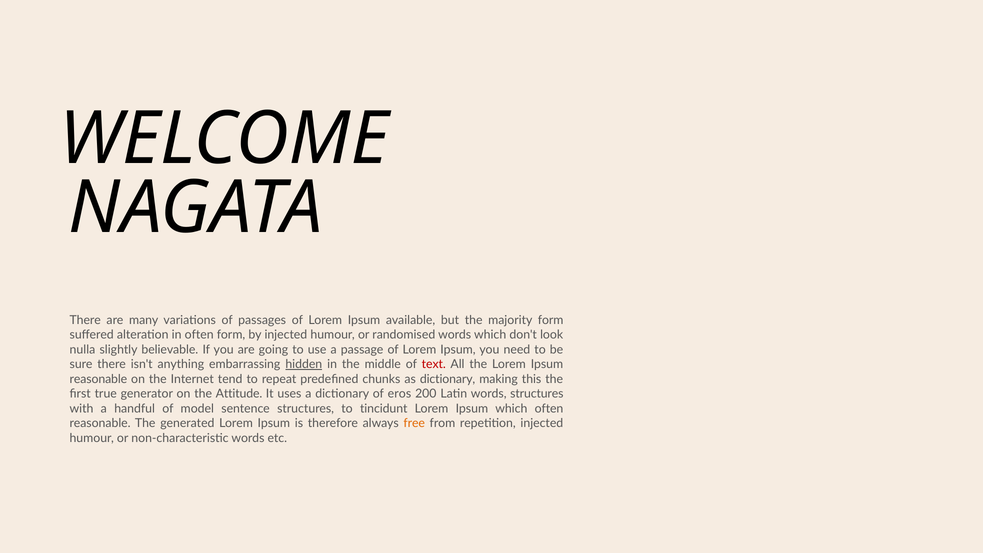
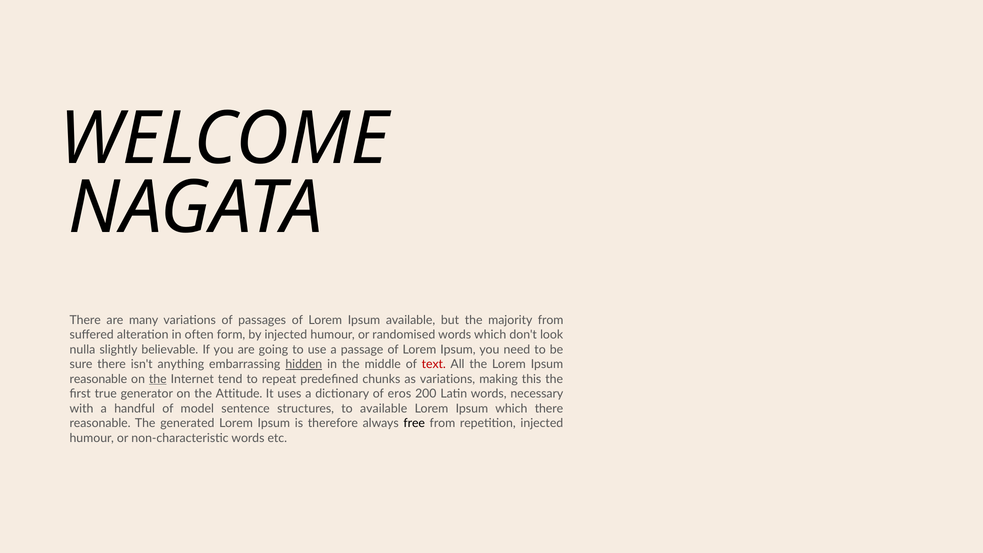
majority form: form -> from (551, 320)
the underline: none -> present (158, 379)
as dictionary: dictionary -> variations (448, 379)
words structures: structures -> necessary (537, 394)
to tincidunt: tincidunt -> available (384, 408)
which often: often -> there (549, 408)
free colour: orange -> black (414, 423)
